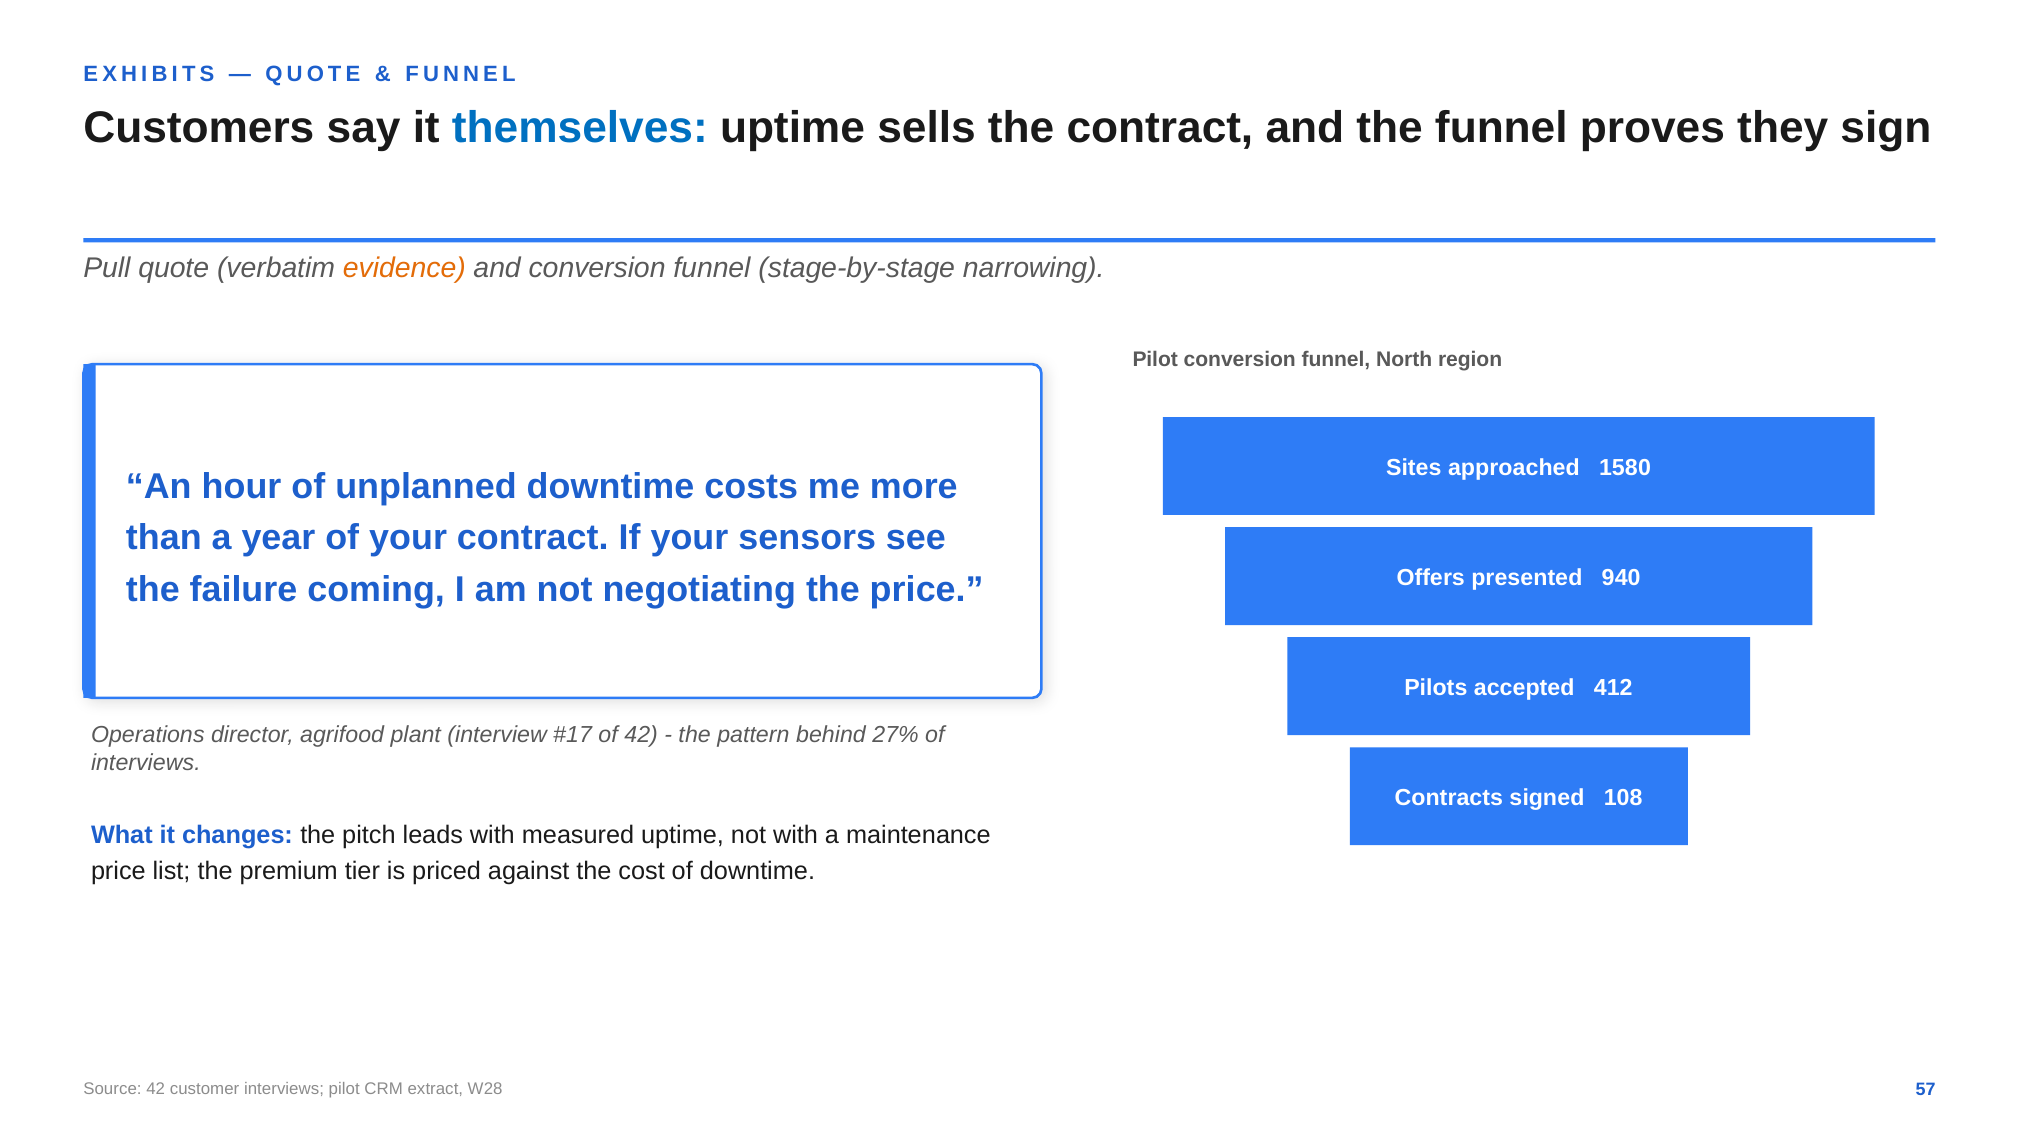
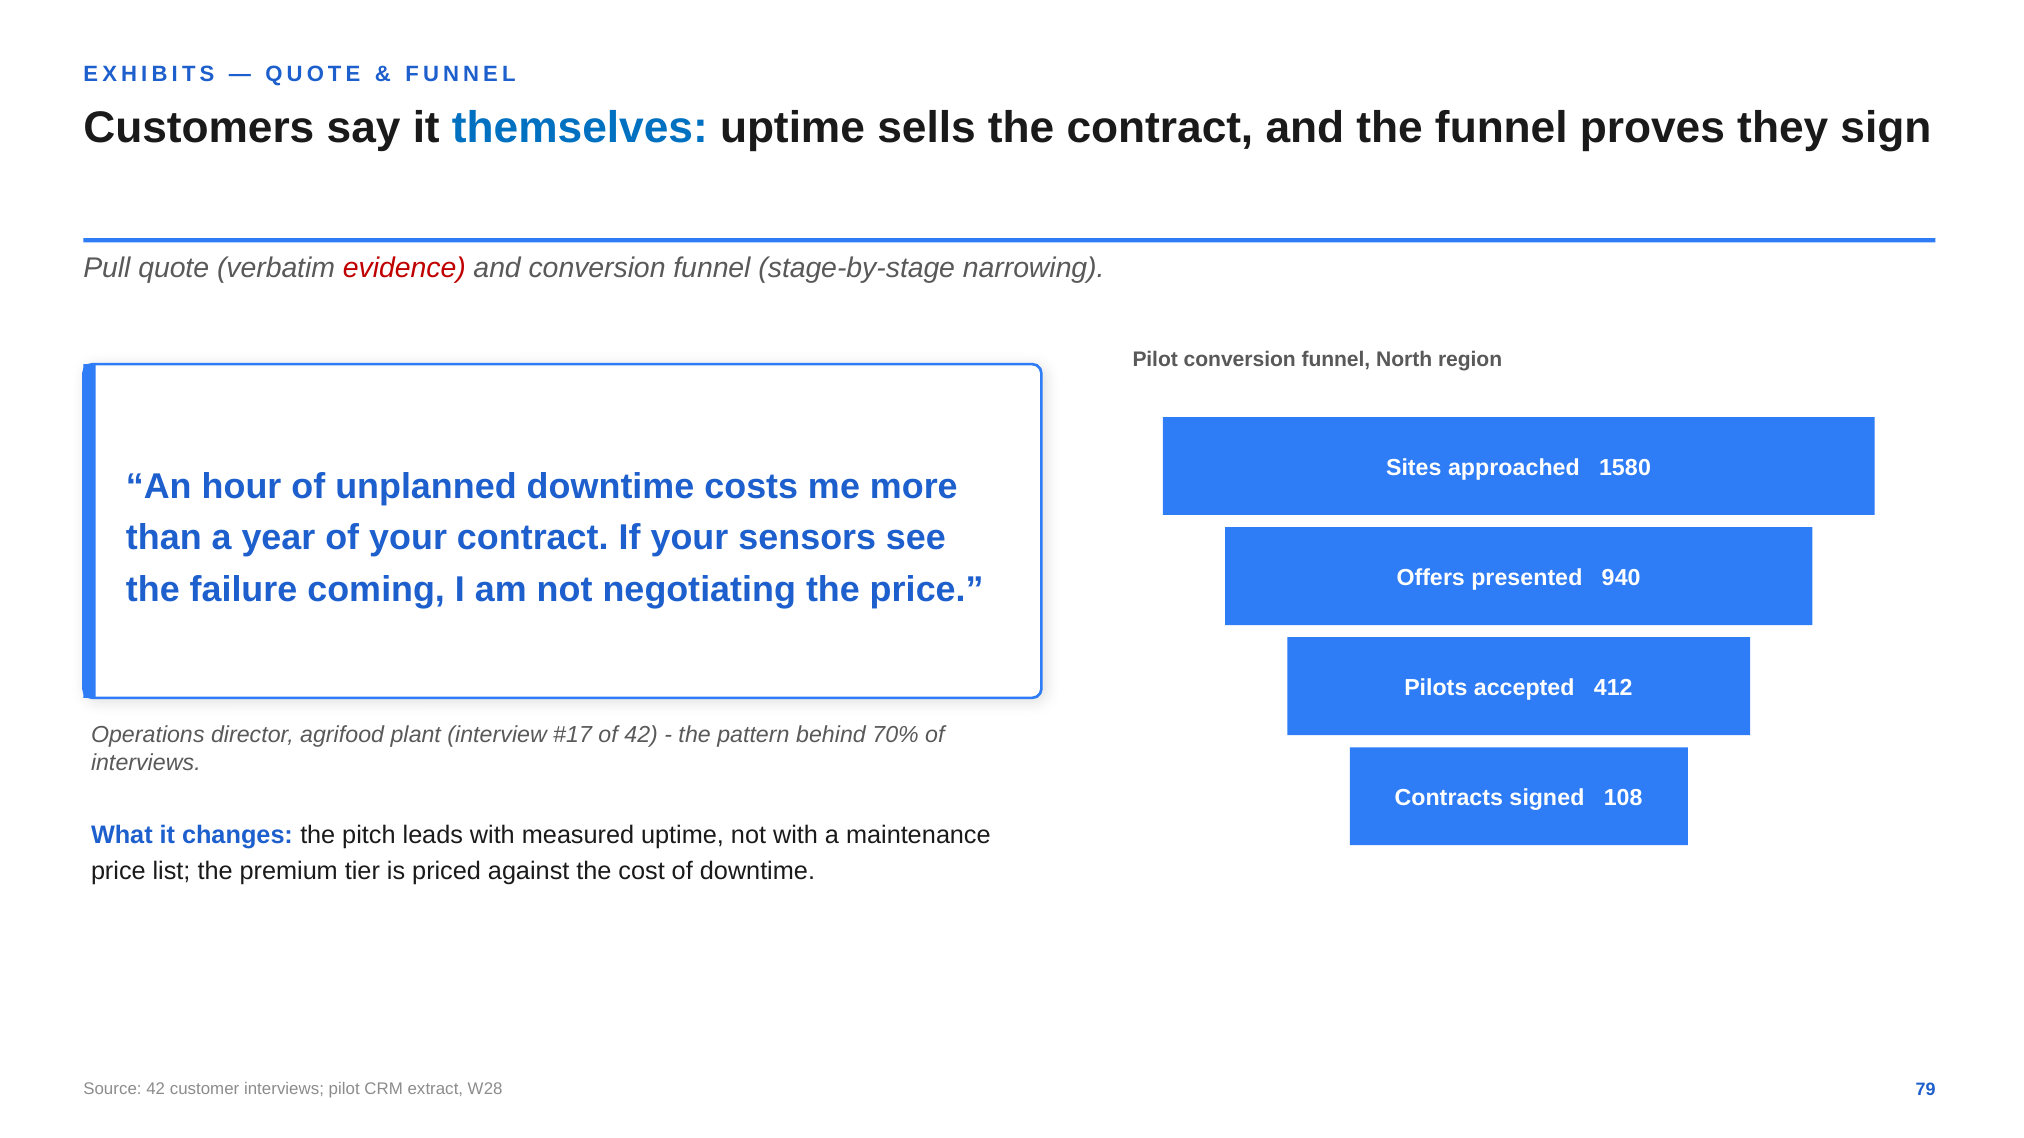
evidence colour: orange -> red (404, 268)
27%: 27% -> 70% (896, 735)
57: 57 -> 79 (1926, 1090)
